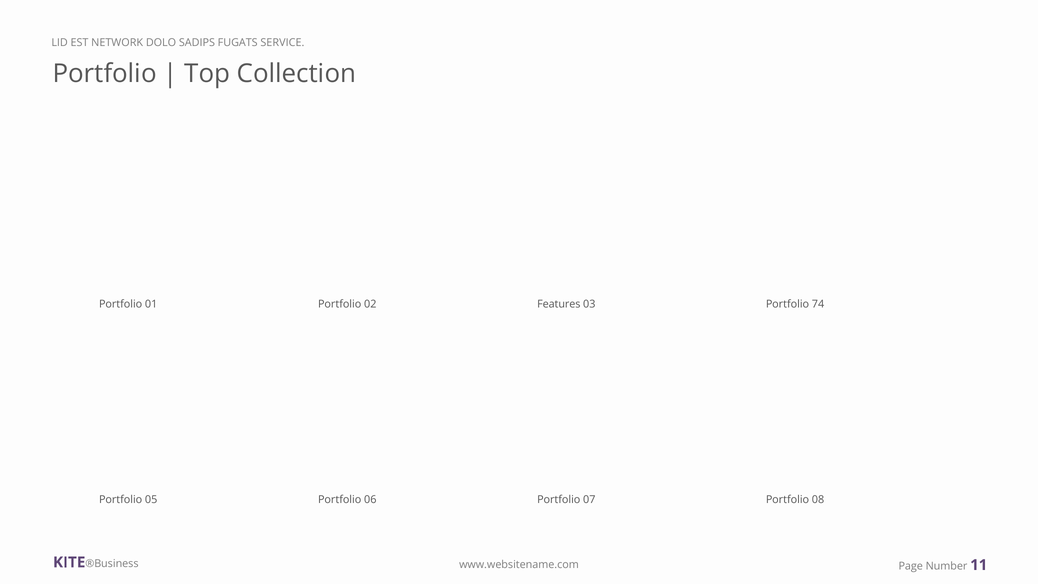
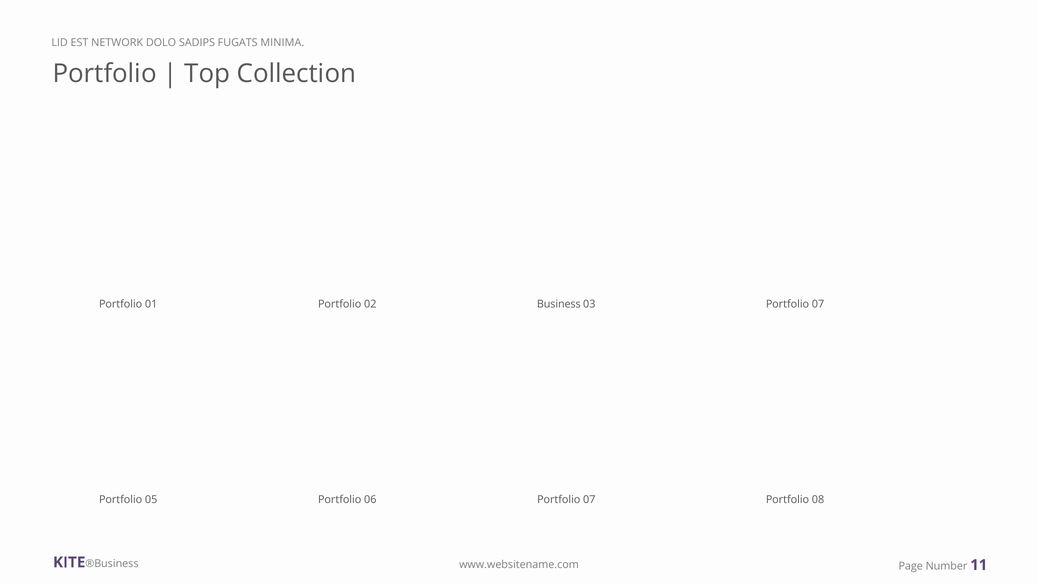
SERVICE: SERVICE -> MINIMA (282, 43)
Features: Features -> Business (559, 304)
03 Portfolio 74: 74 -> 07 (818, 304)
